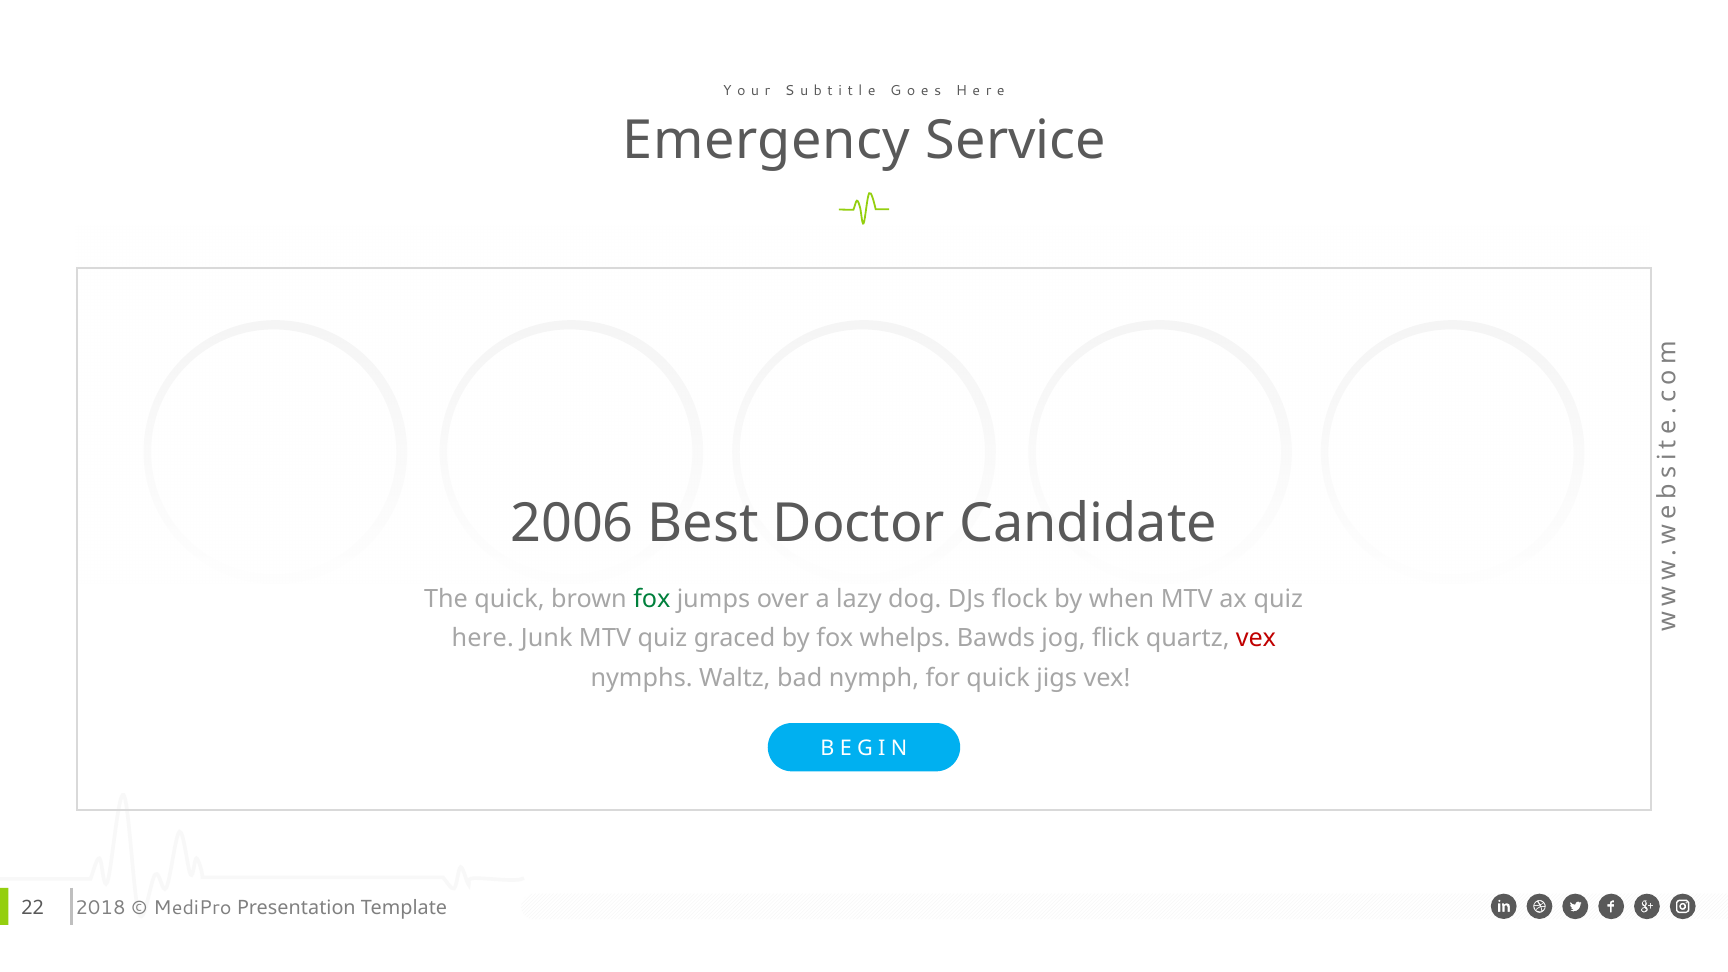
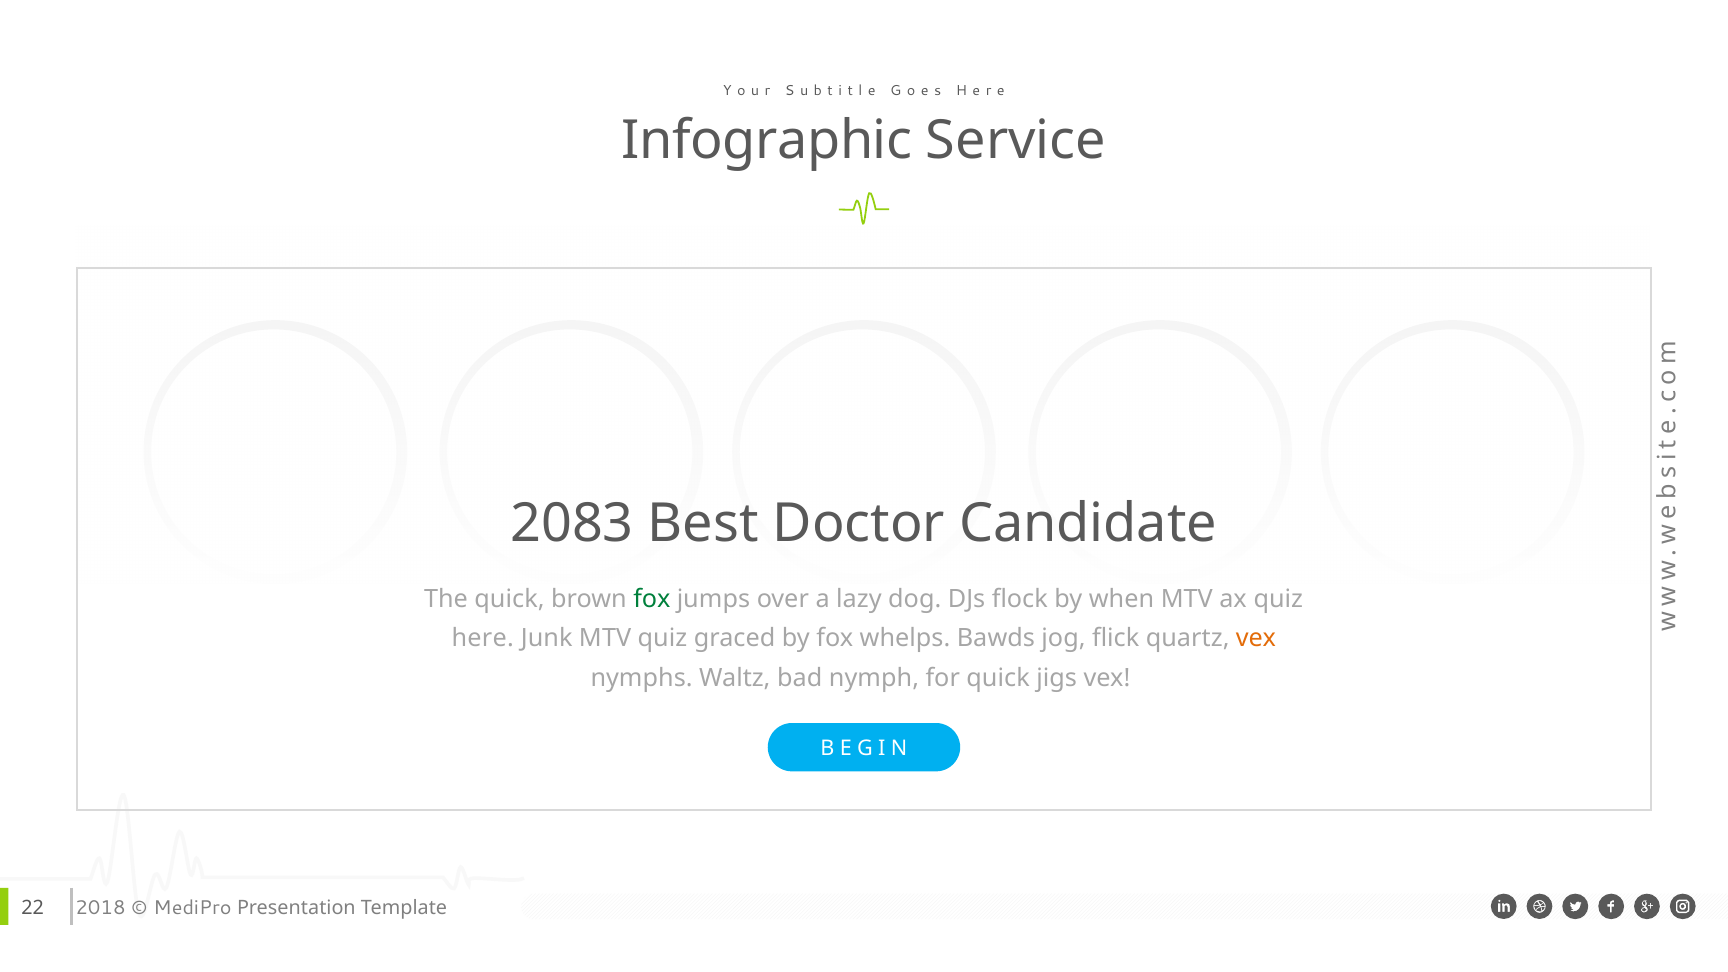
Emergency: Emergency -> Infographic (767, 141)
2006: 2006 -> 2083 (572, 524)
vex colour: red -> orange (1256, 639)
